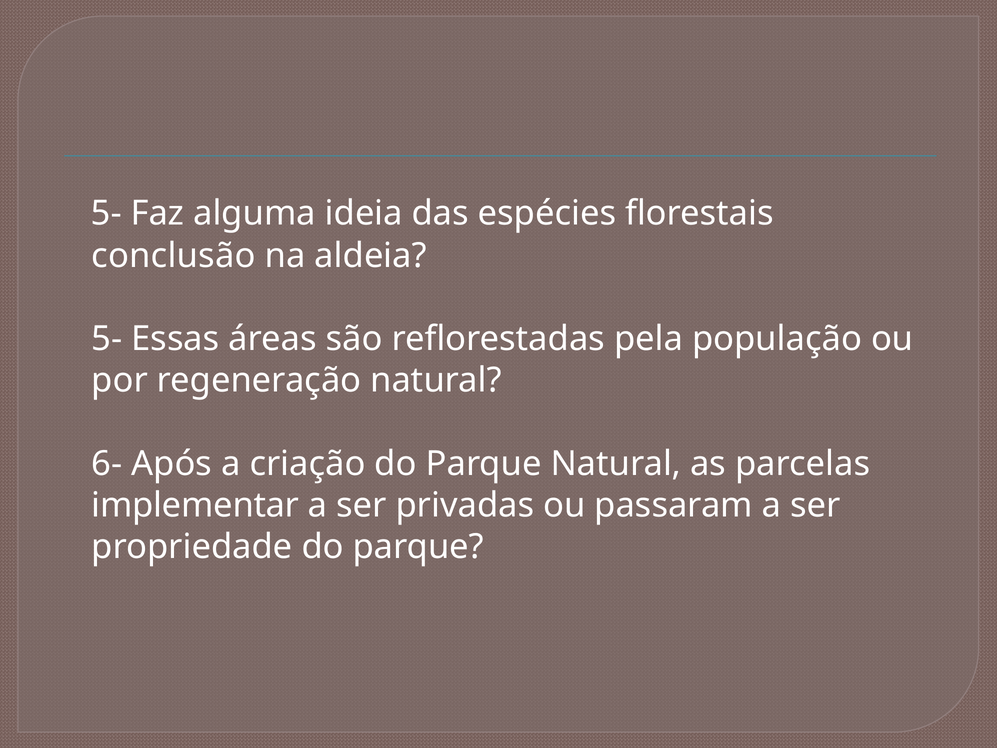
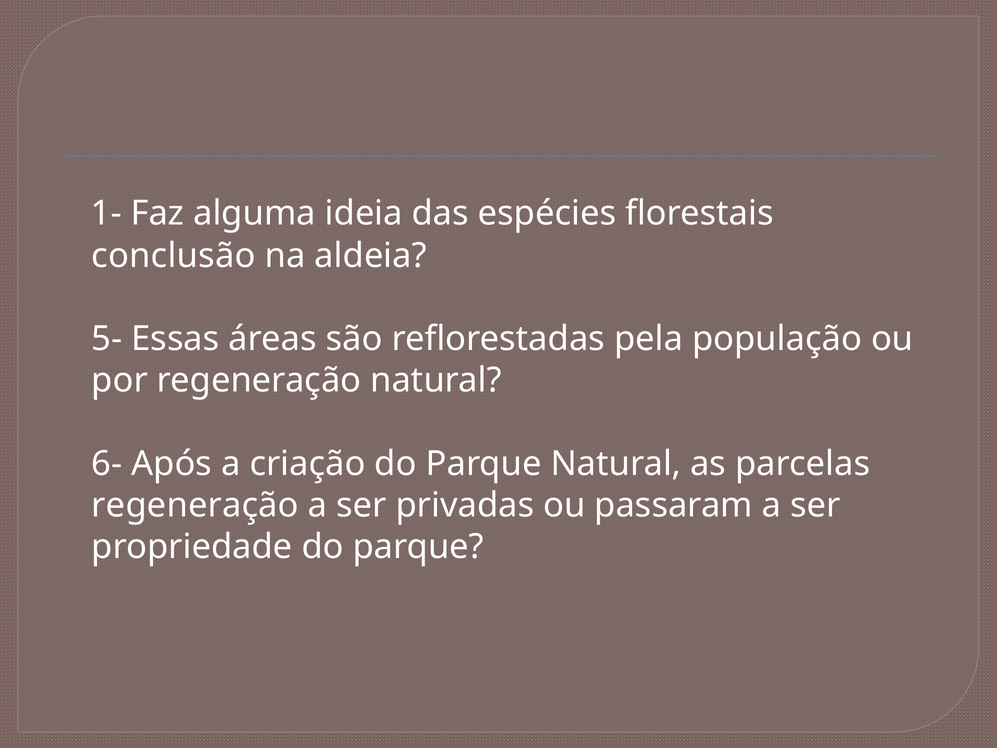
5-: 5- -> 1- (106, 213)
implementar: implementar -> regeneração (195, 505)
